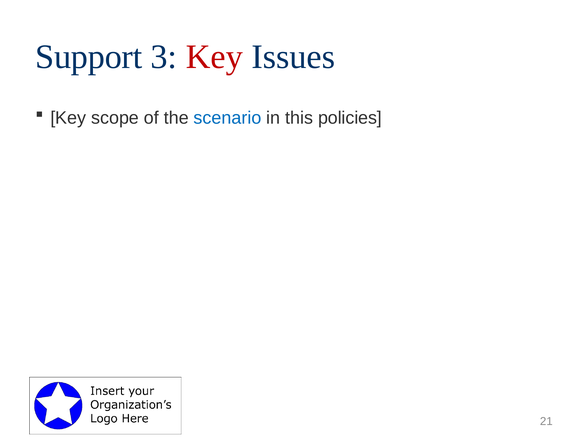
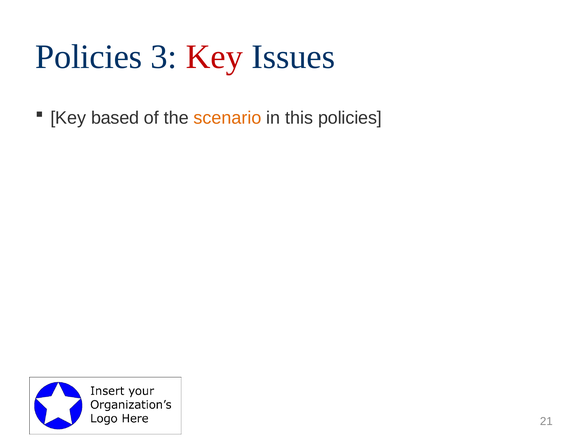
Support: Support -> Policies (89, 57)
scope: scope -> based (115, 118)
scenario colour: blue -> orange (227, 118)
